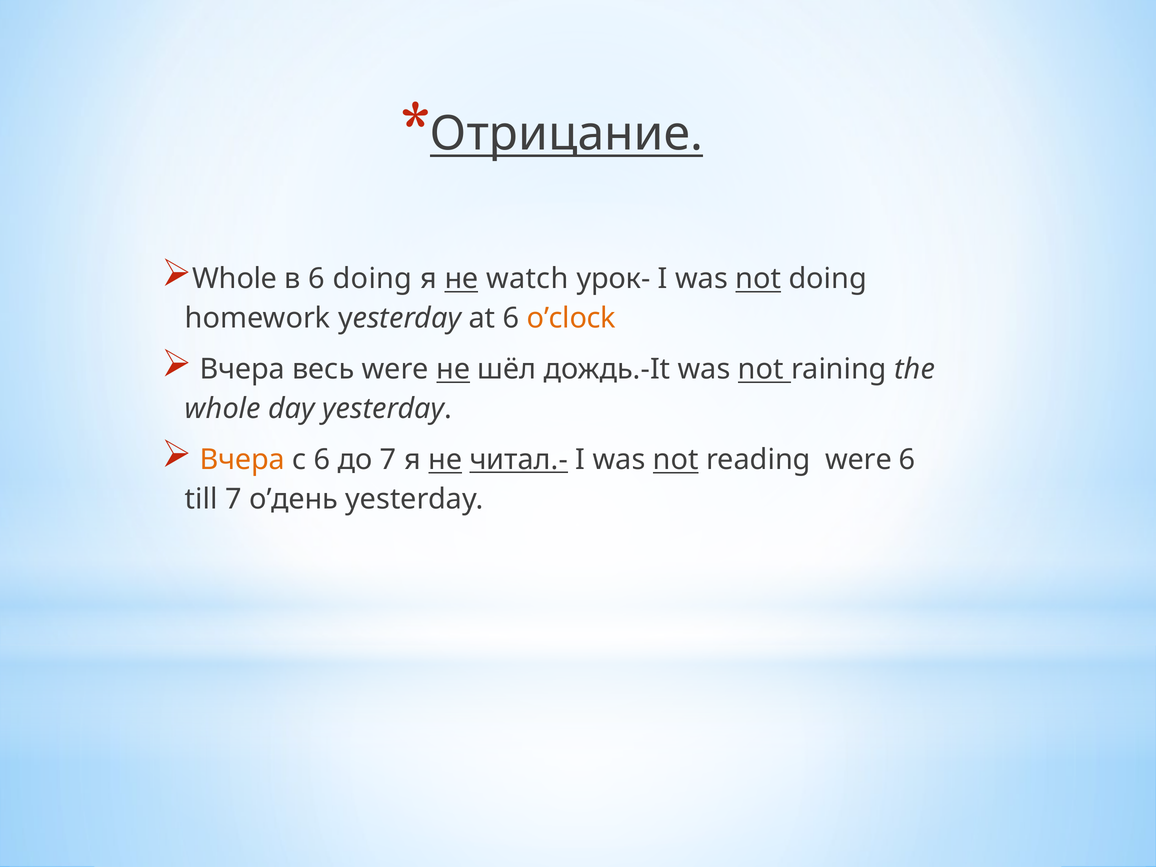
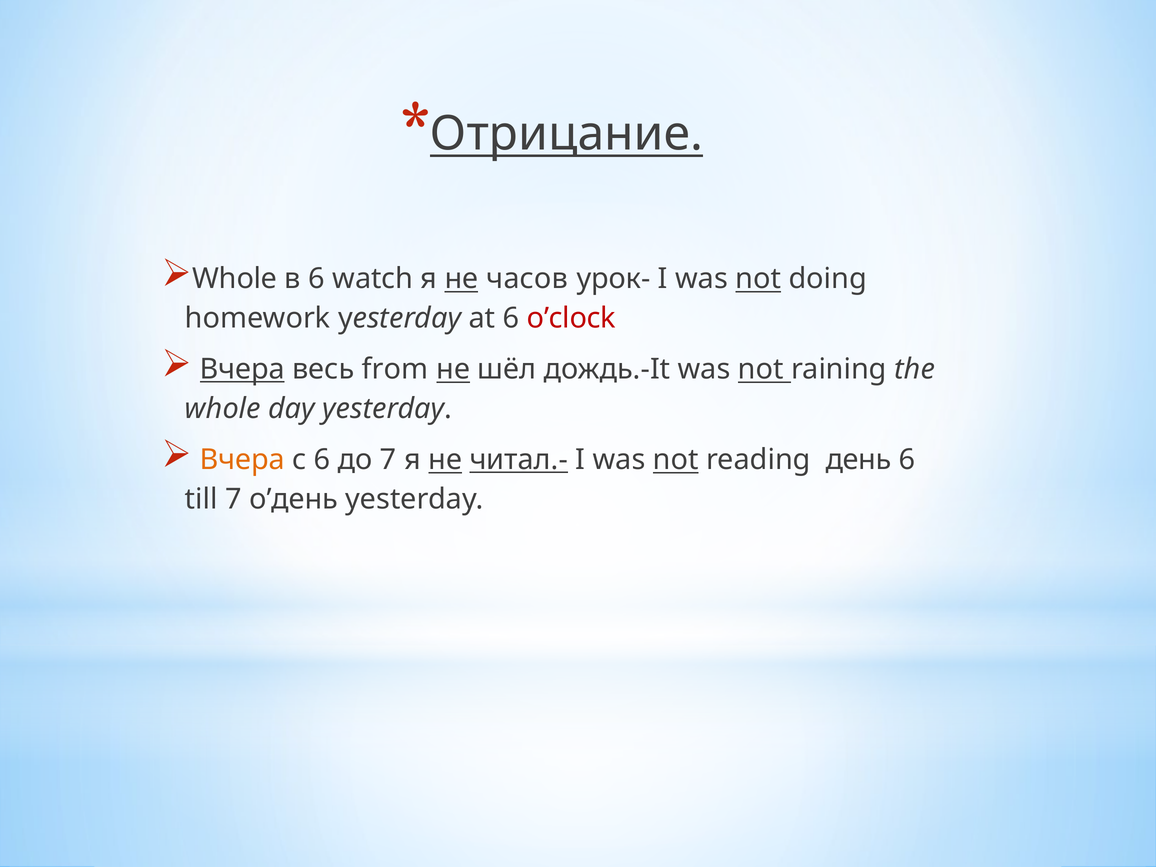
6 doing: doing -> watch (373, 279)
watch: watch -> часов (527, 279)
o’clock colour: orange -> red (571, 318)
Вчера underline: none -> present (242, 369)
весь were: were -> from (395, 369)
reading were: were -> день (859, 460)
